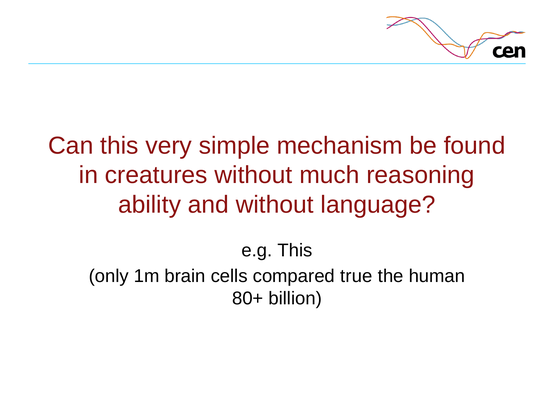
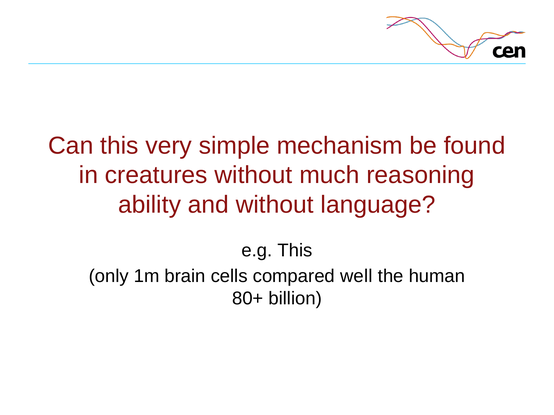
true: true -> well (356, 276)
